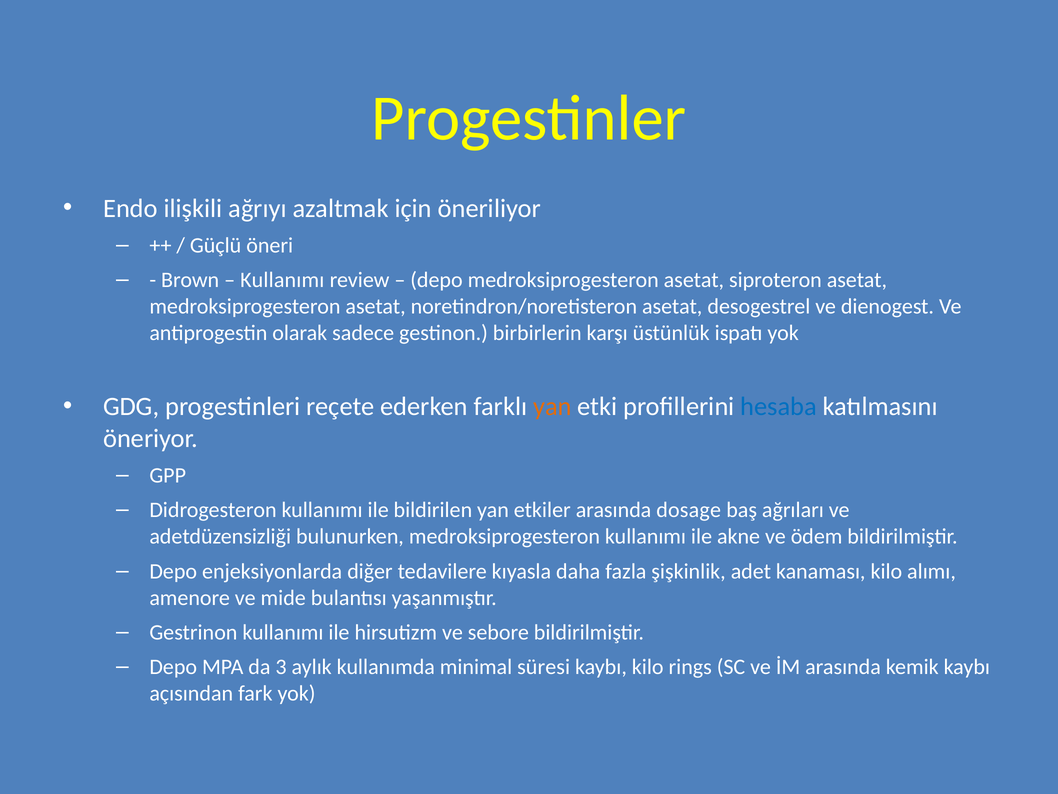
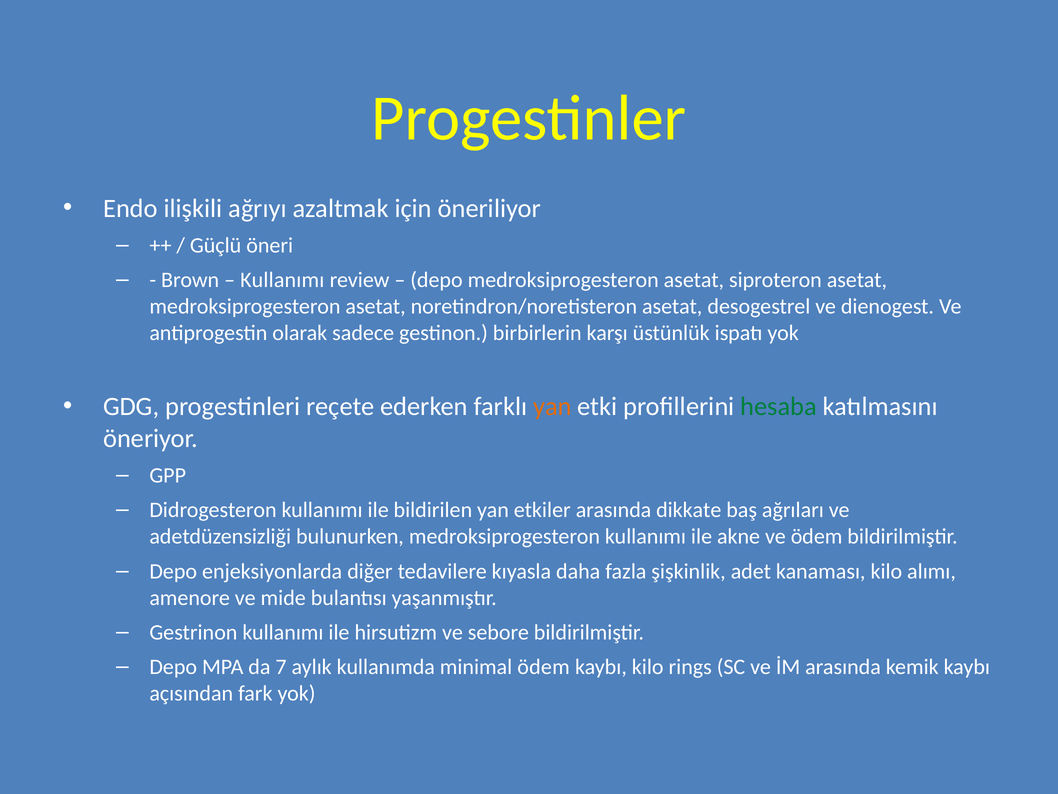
hesaba colour: blue -> green (779, 406)
dosage: dosage -> dikkate (689, 510)
3: 3 -> 7 (281, 667)
minimal süresi: süresi -> ödem (544, 667)
